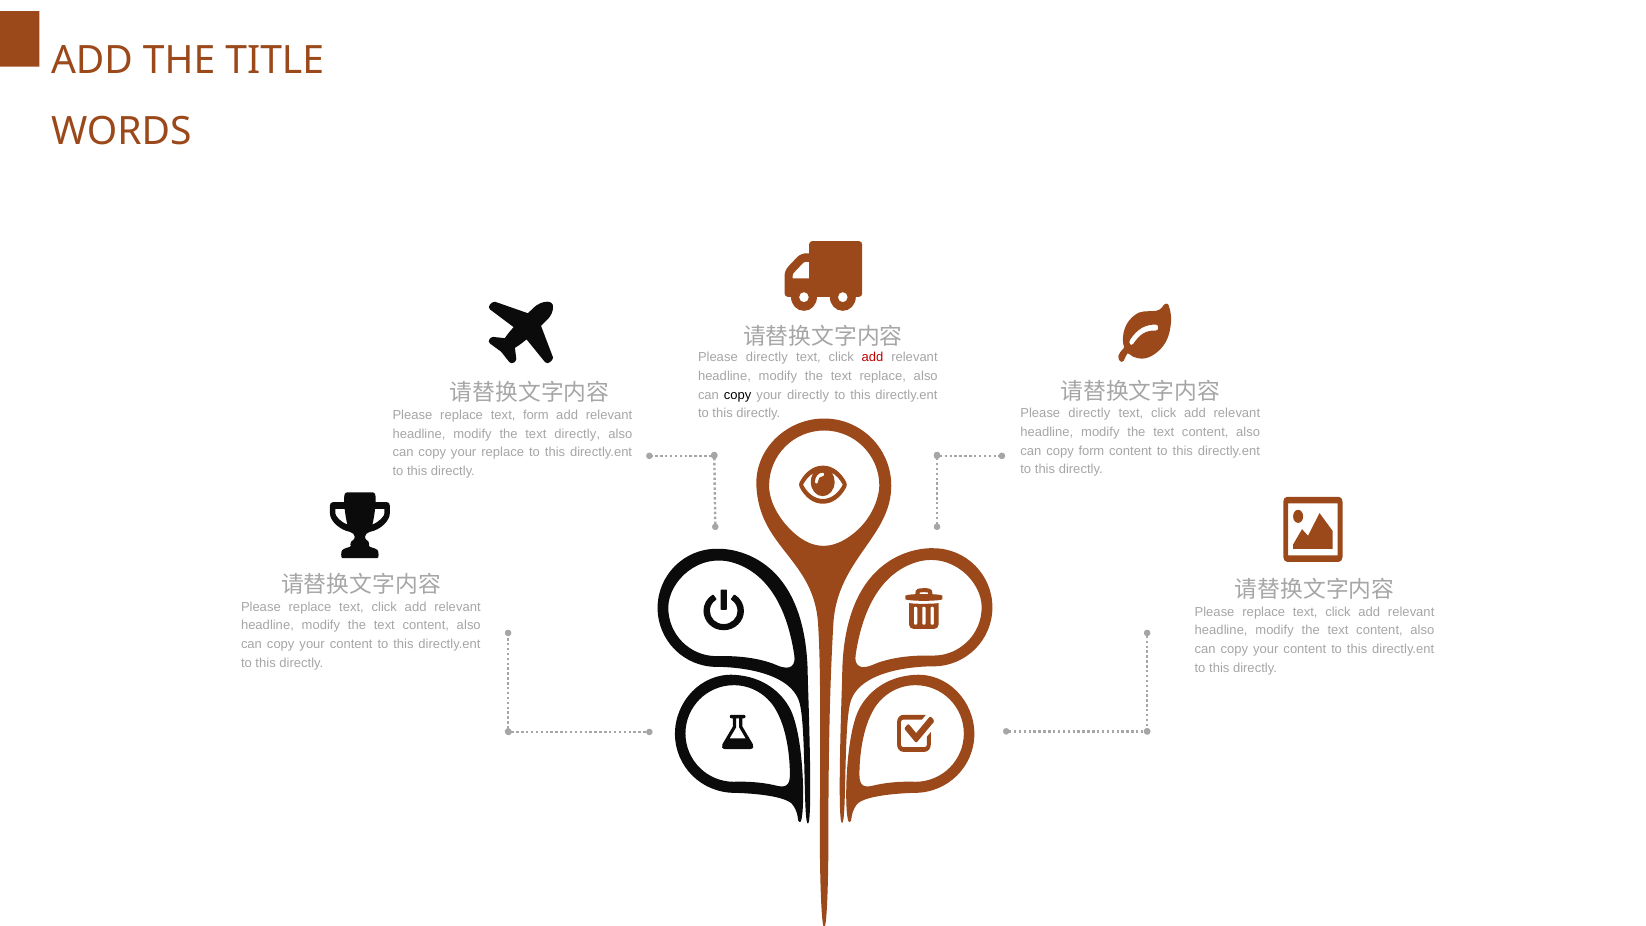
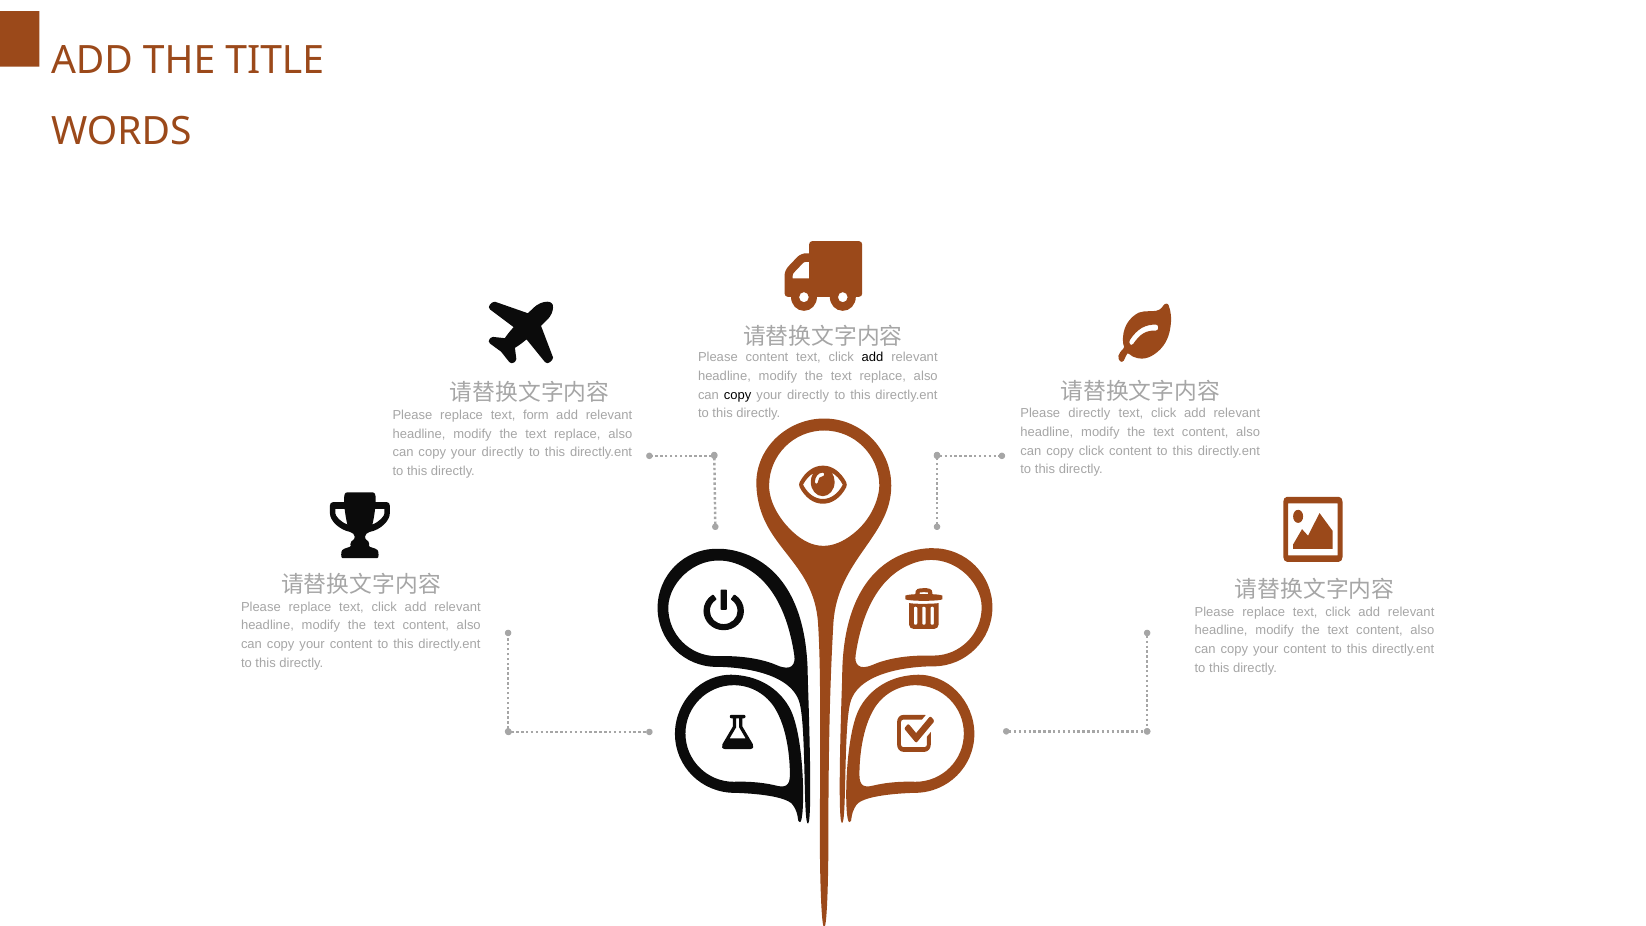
directly: directly -> content (767, 358)
add colour: red -> black (873, 358)
directly: directly -> replace (577, 434)
copy form: form -> click (1091, 451)
replace: replace -> directly (503, 453)
